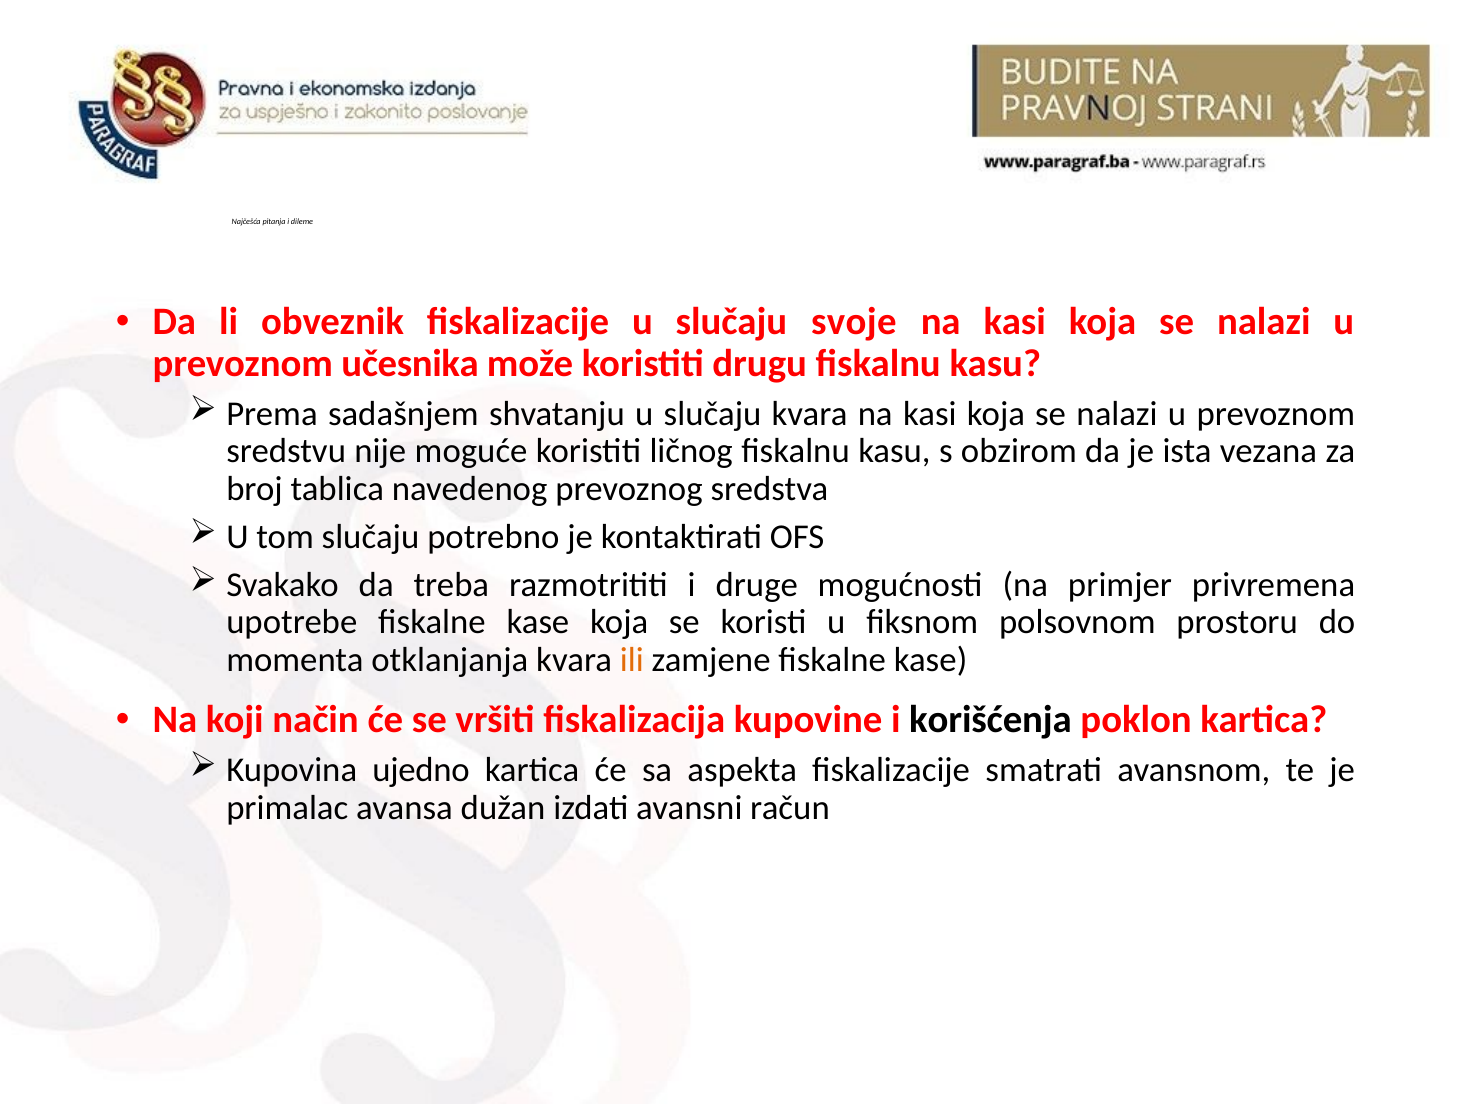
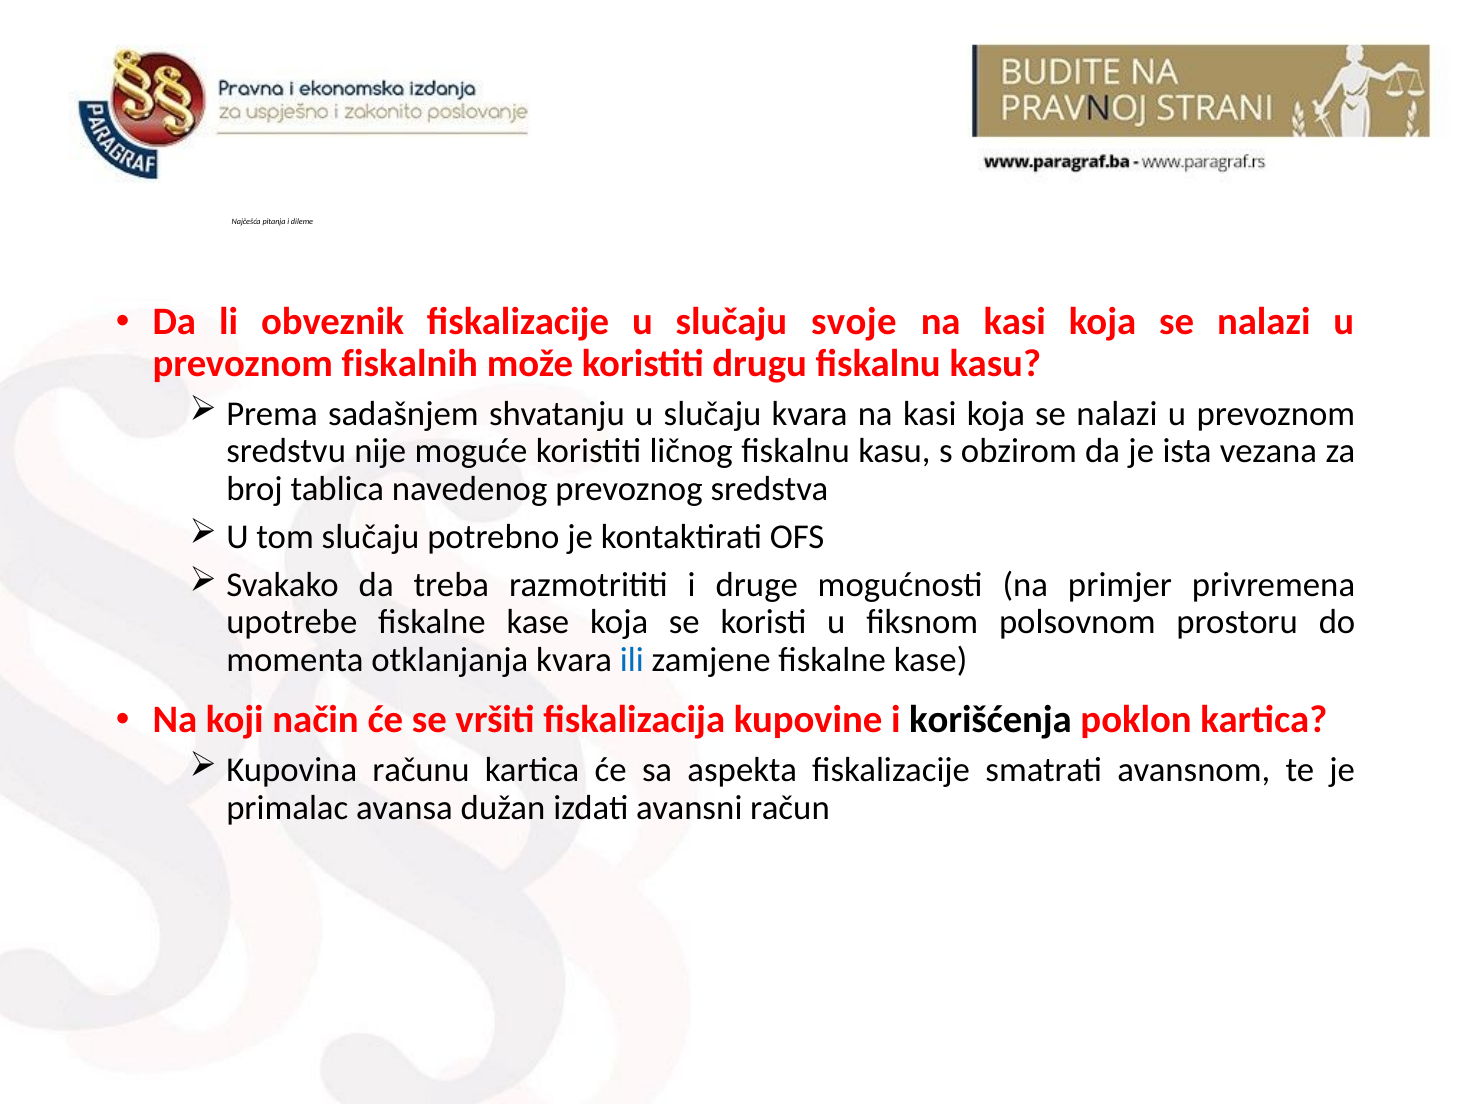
učesnika: učesnika -> fiskalnih (410, 364)
ili colour: orange -> blue (632, 660)
ujedno: ujedno -> računu (421, 770)
